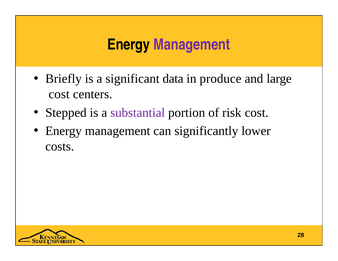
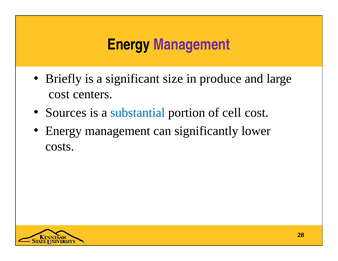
data: data -> size (173, 79)
Stepped: Stepped -> Sources (66, 113)
substantial colour: purple -> blue (138, 113)
risk: risk -> cell (232, 113)
